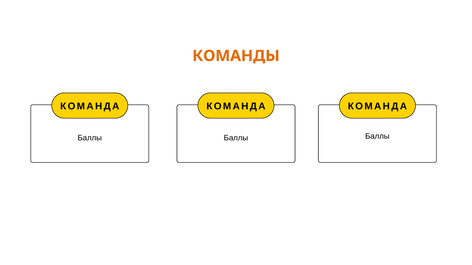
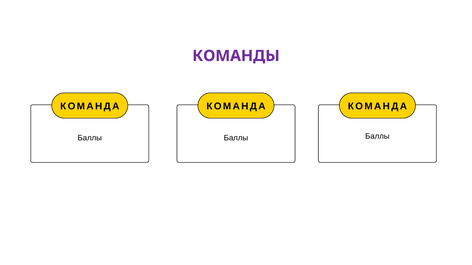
КОМАНДЫ colour: orange -> purple (236, 56)
